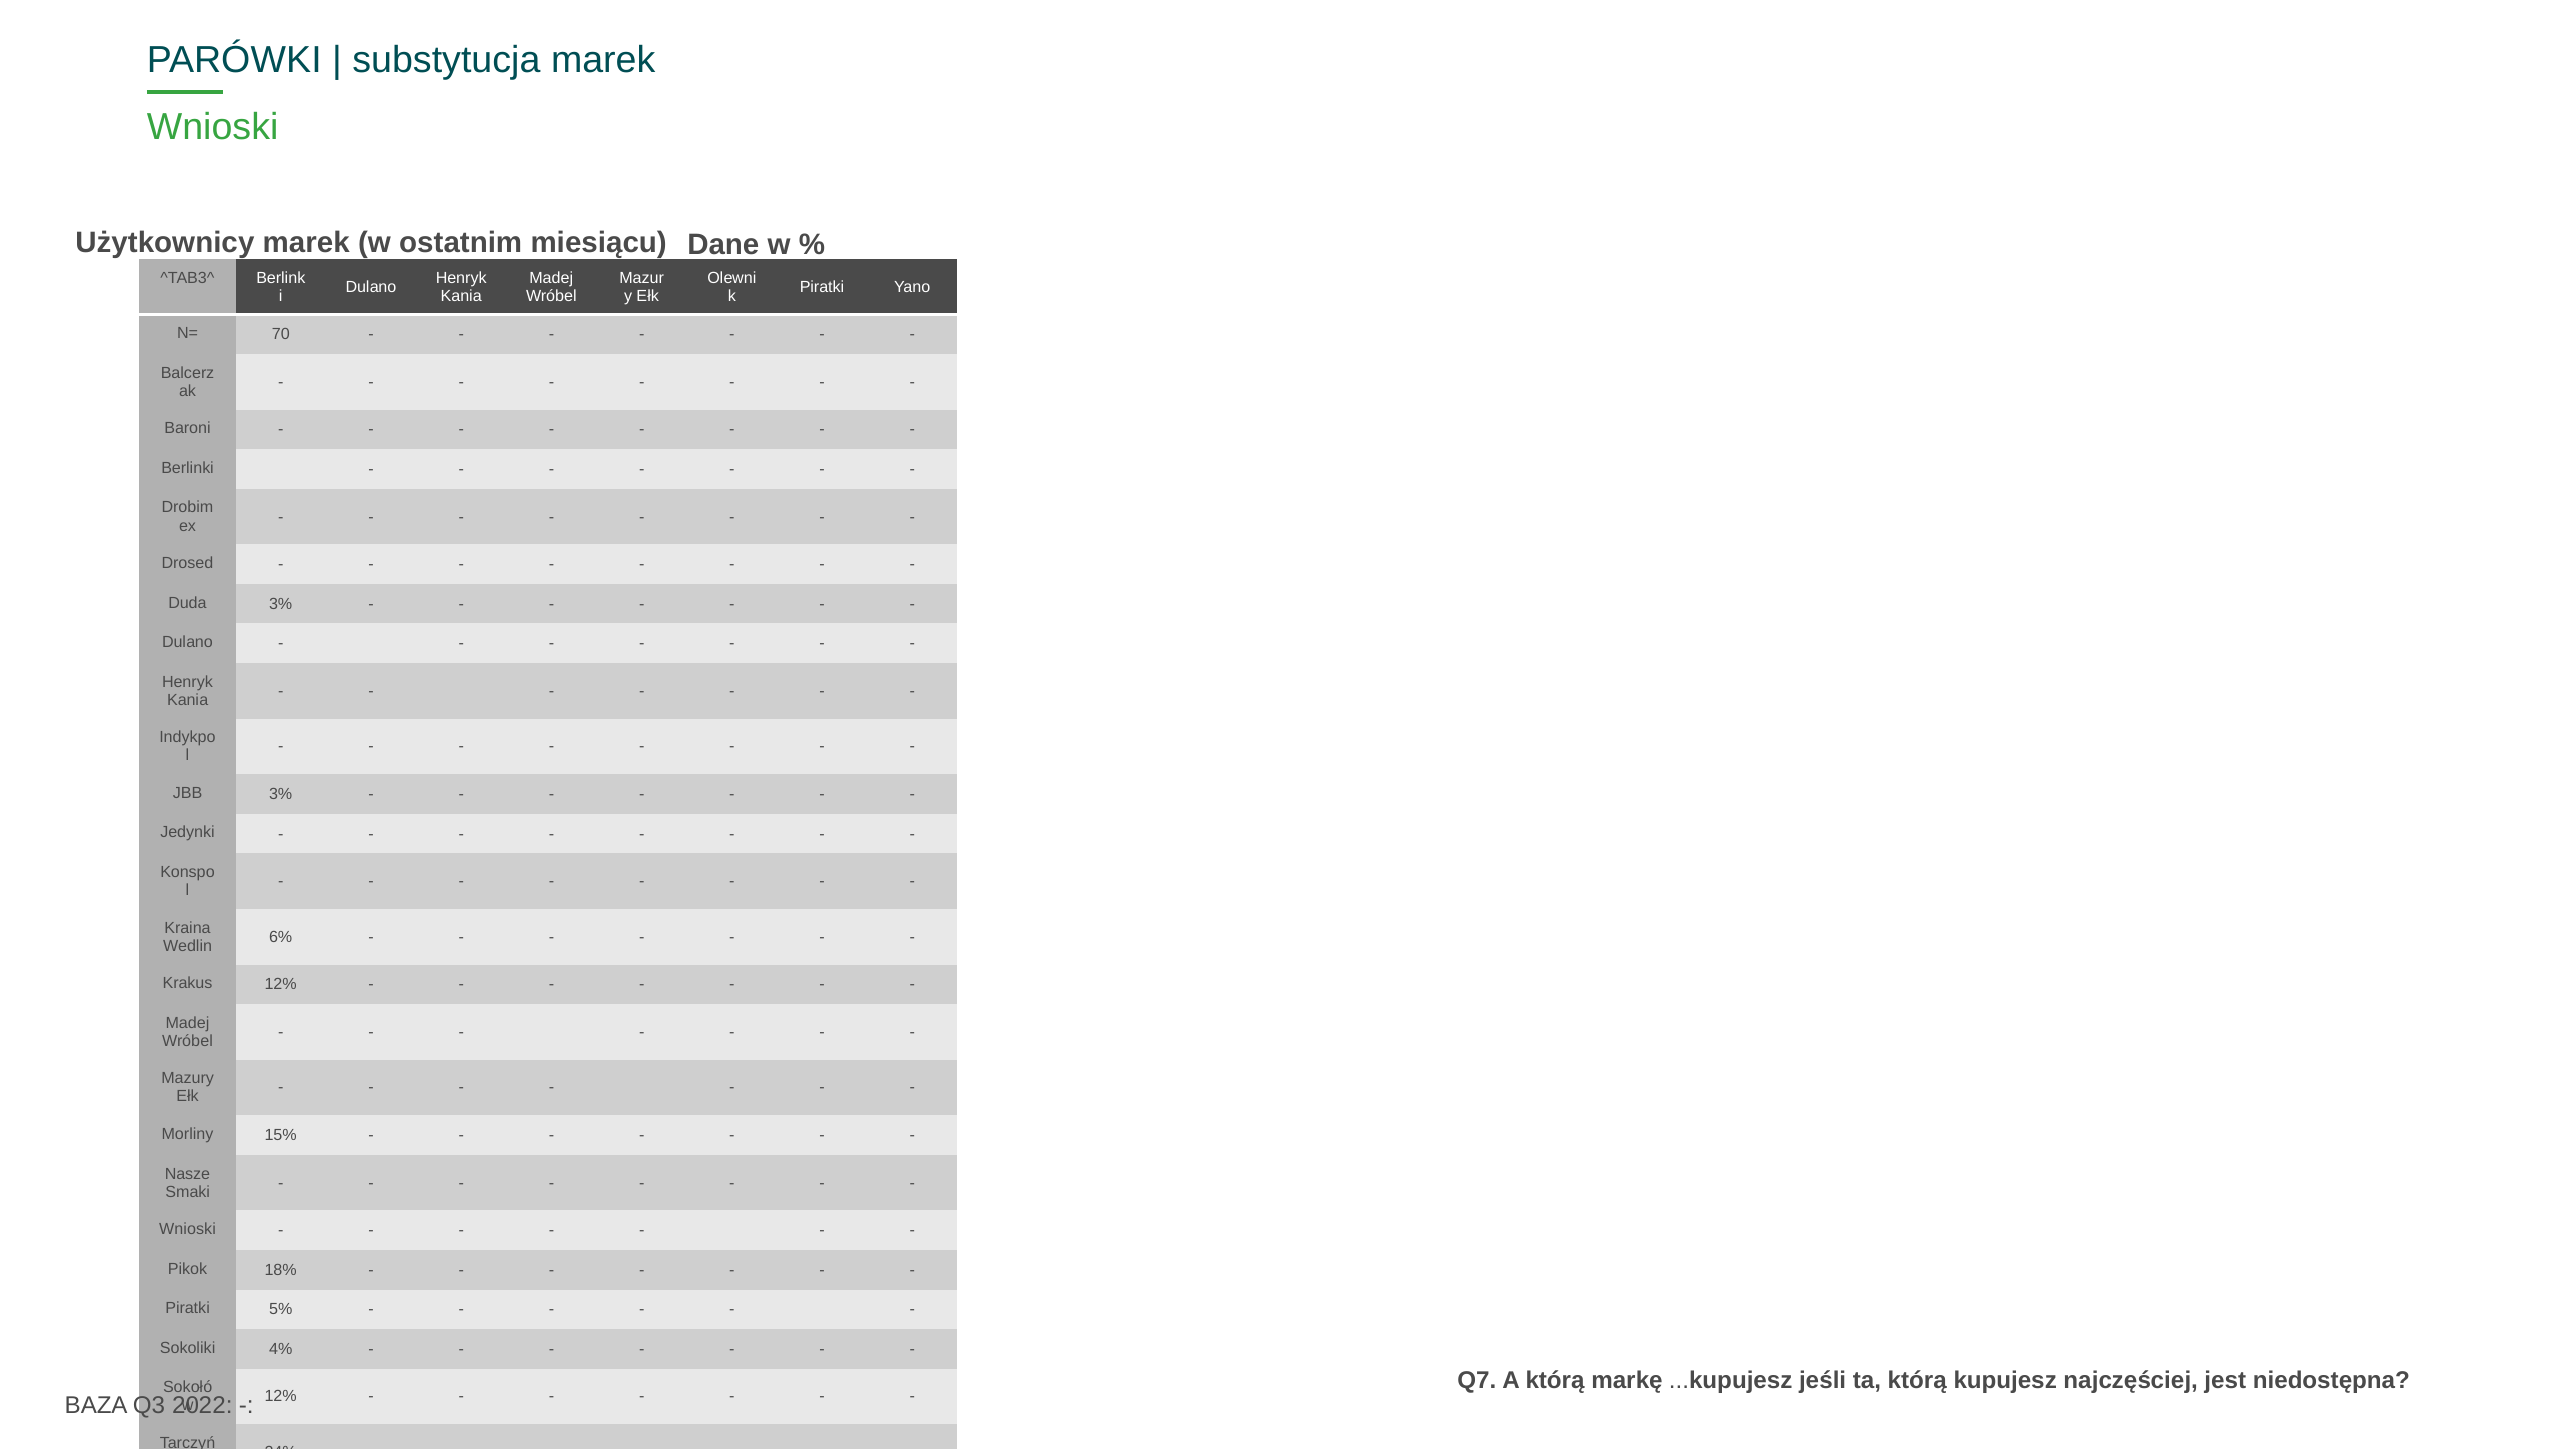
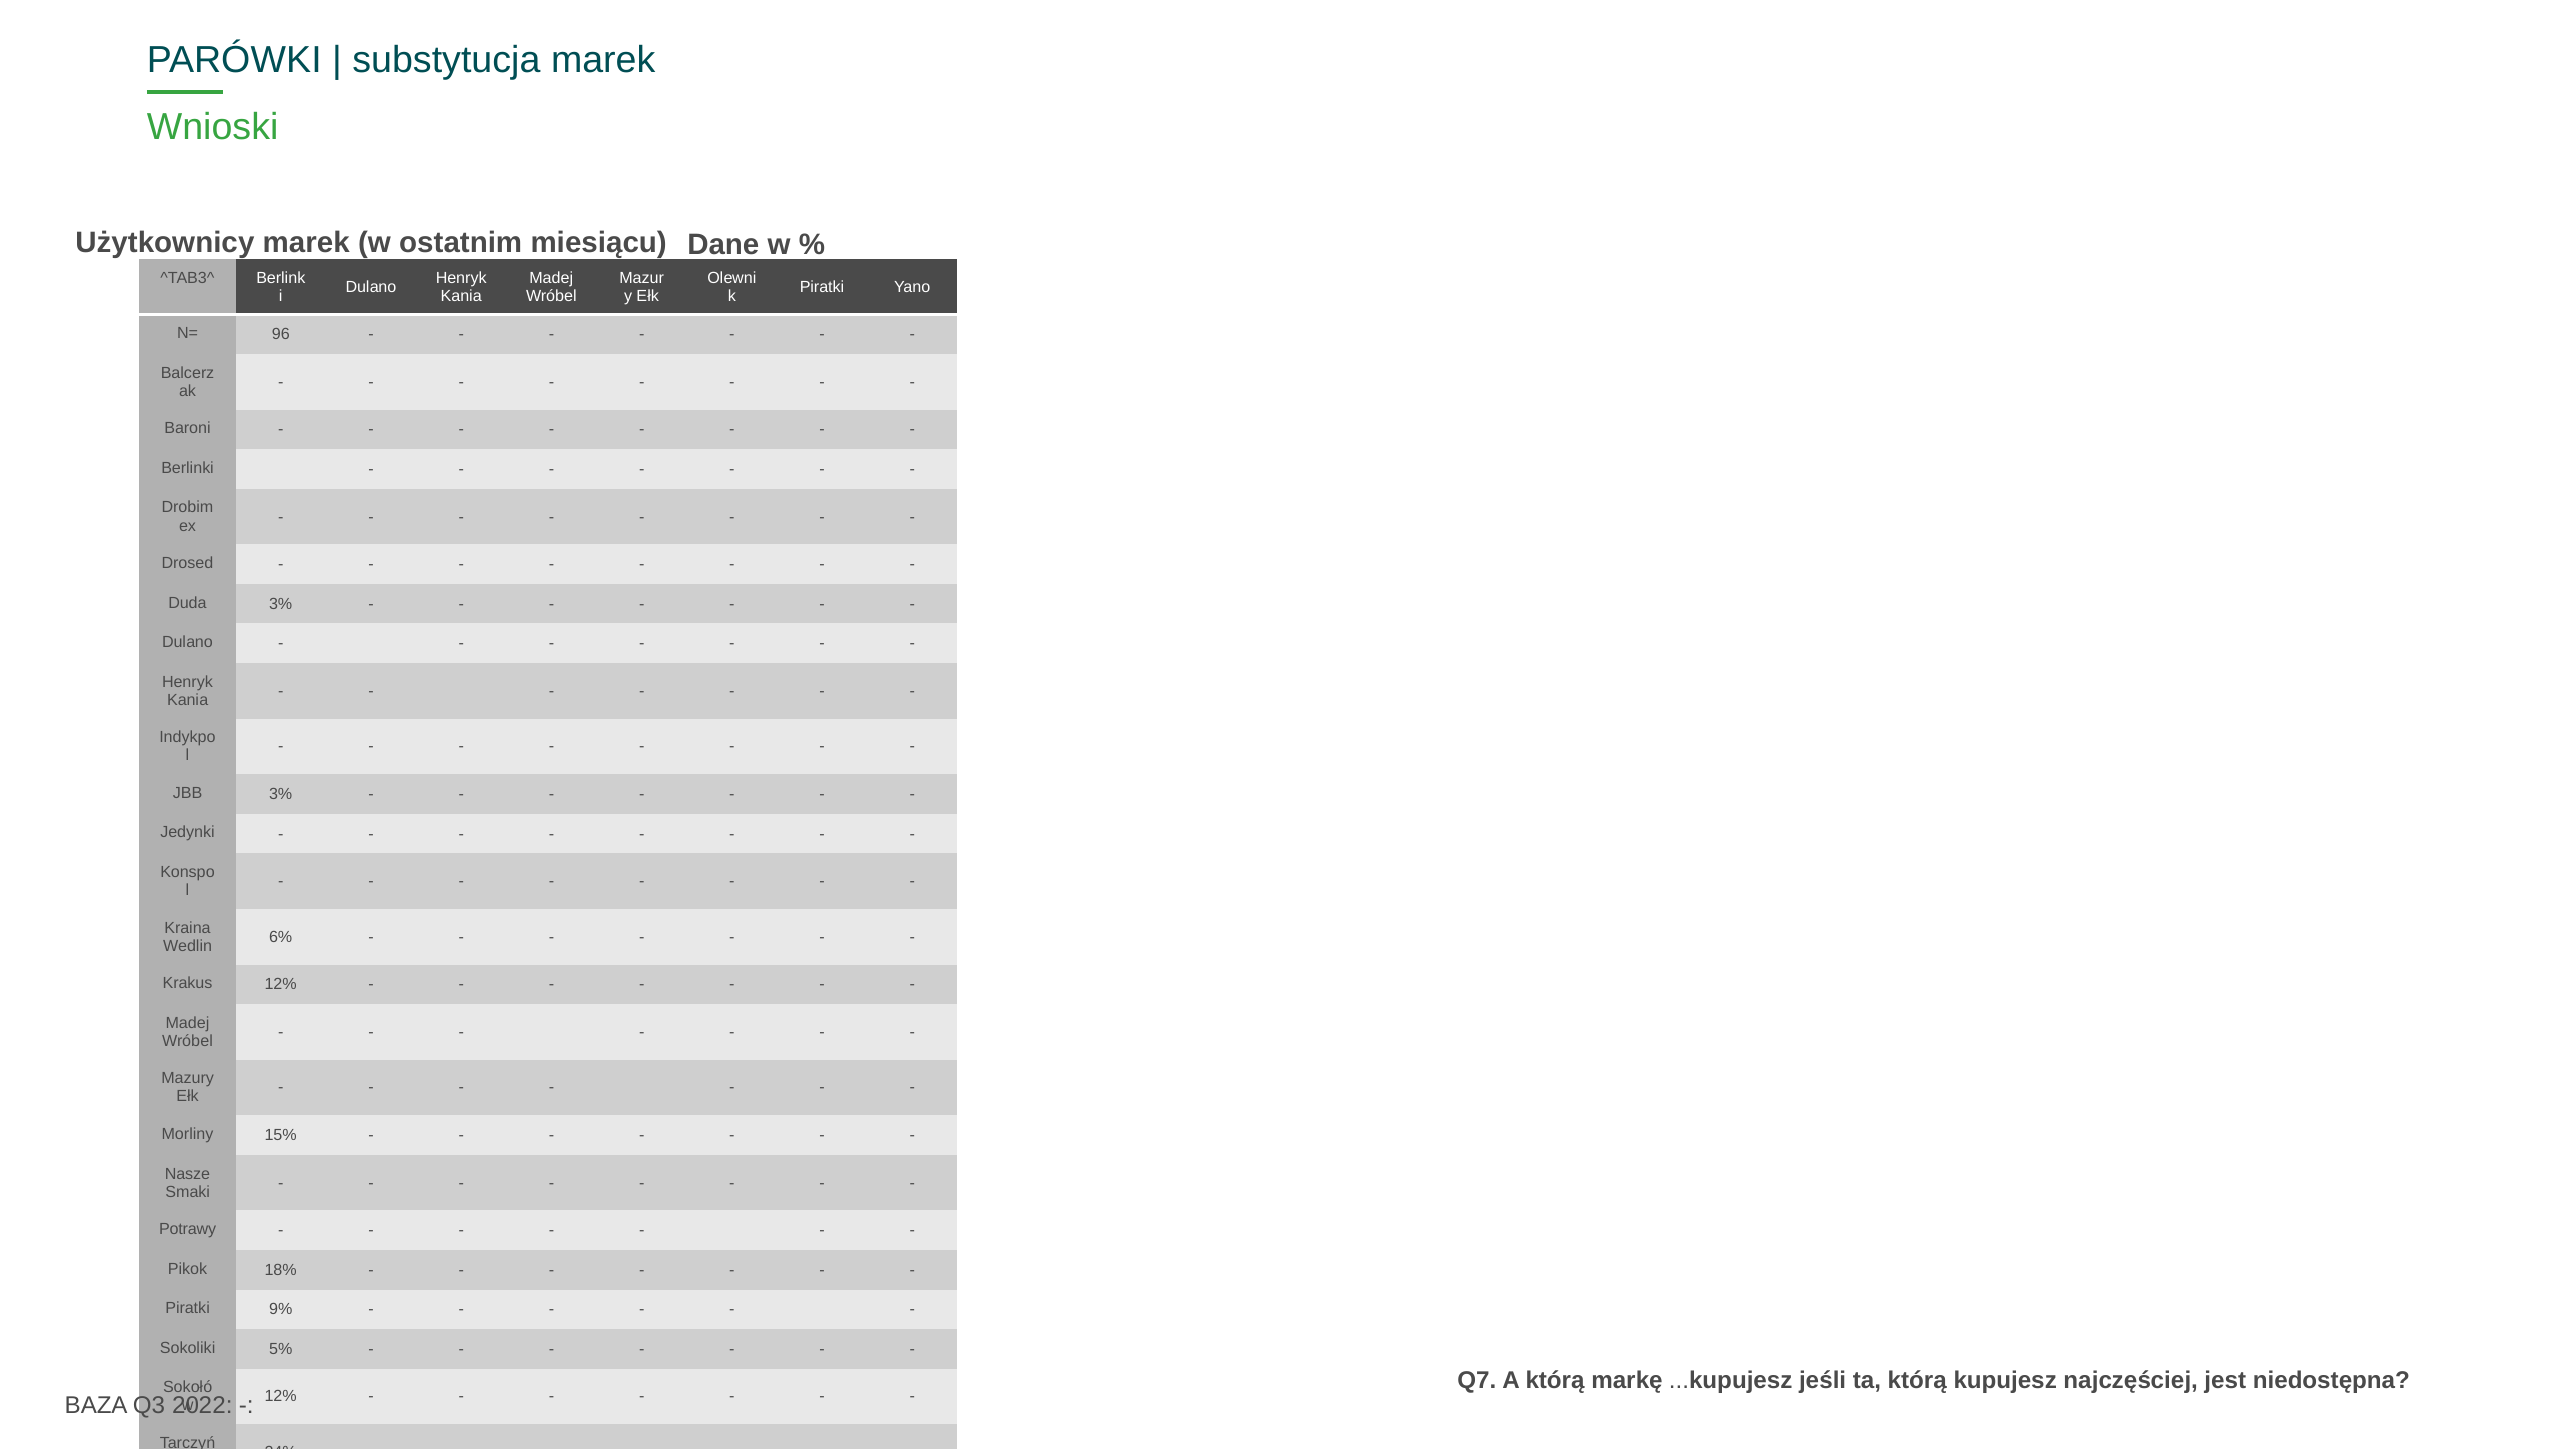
70: 70 -> 96 (281, 334)
Wnioski: Wnioski -> Potrawy (188, 1229)
5%: 5% -> 9% (281, 1309)
4%: 4% -> 5% (281, 1349)
